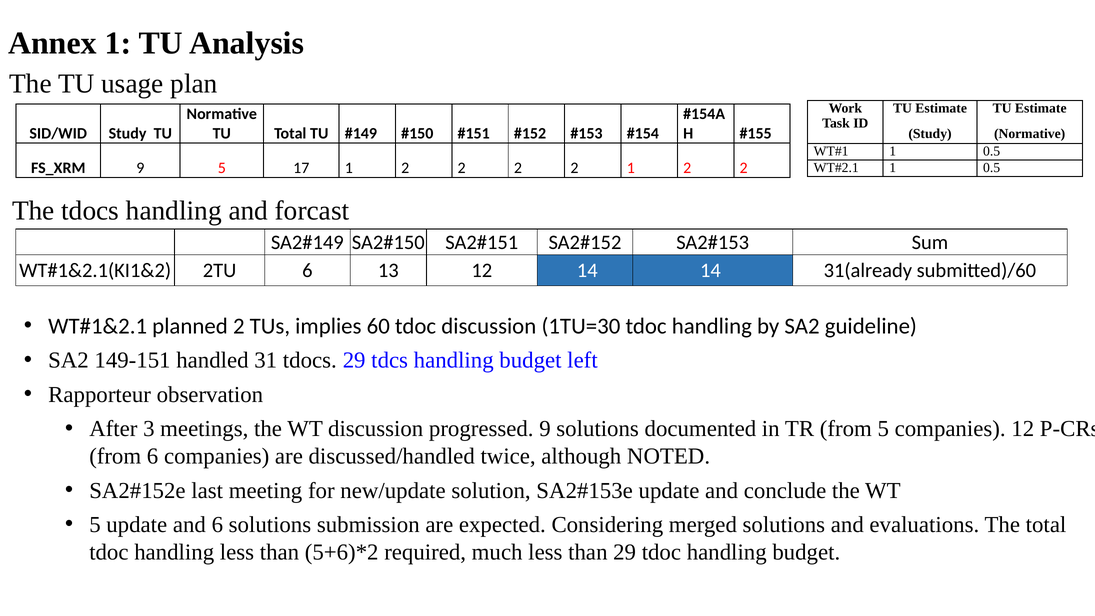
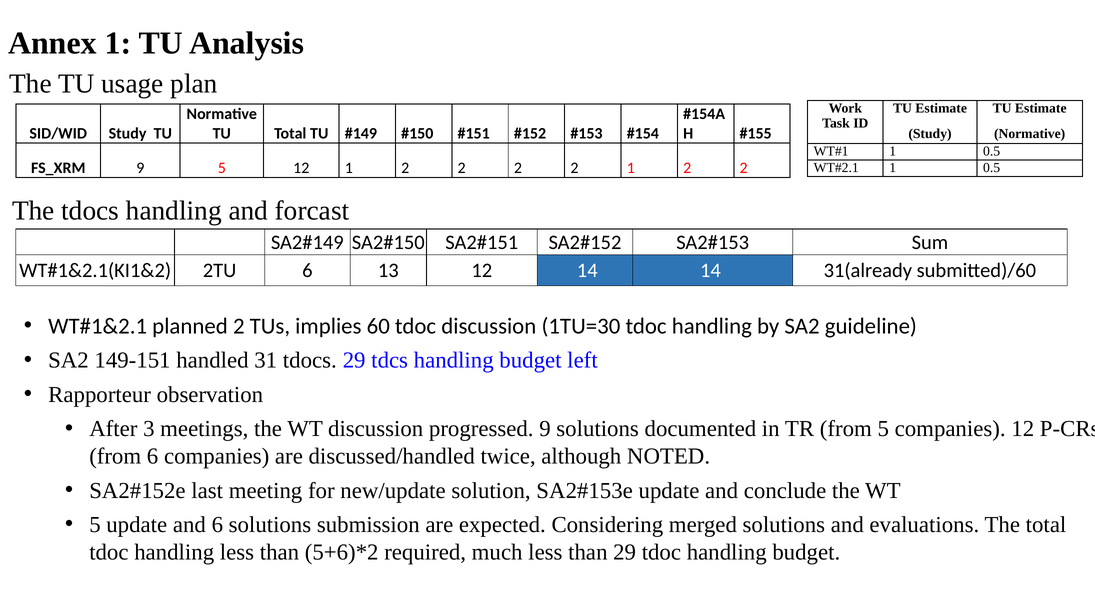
5 17: 17 -> 12 (301, 168)
